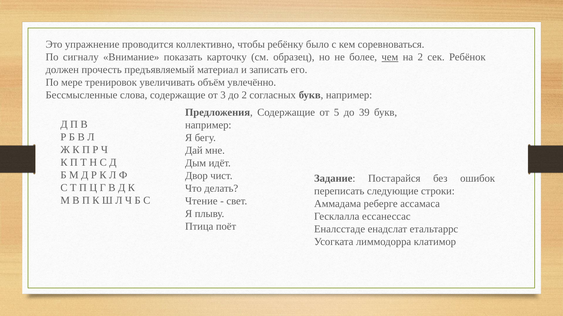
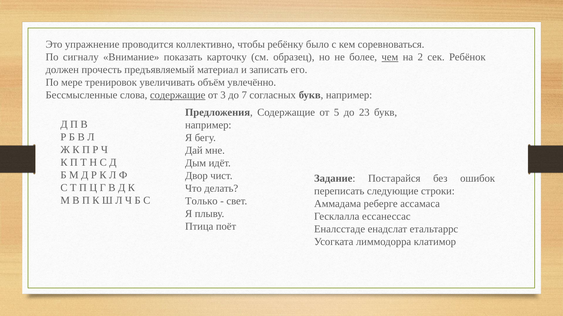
содержащие underline: none -> present (178, 95)
до 2: 2 -> 7 (244, 95)
39: 39 -> 23 (364, 113)
Чтение: Чтение -> Только (201, 201)
